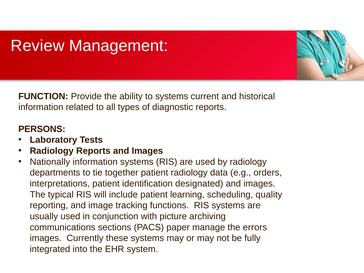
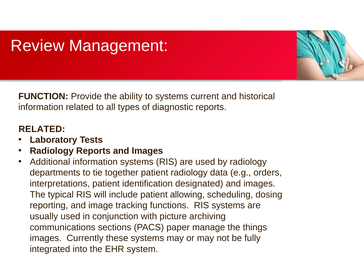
PERSONS: PERSONS -> RELATED (42, 129)
Nationally: Nationally -> Additional (50, 162)
learning: learning -> allowing (187, 195)
quality: quality -> dosing (269, 195)
errors: errors -> things (255, 227)
